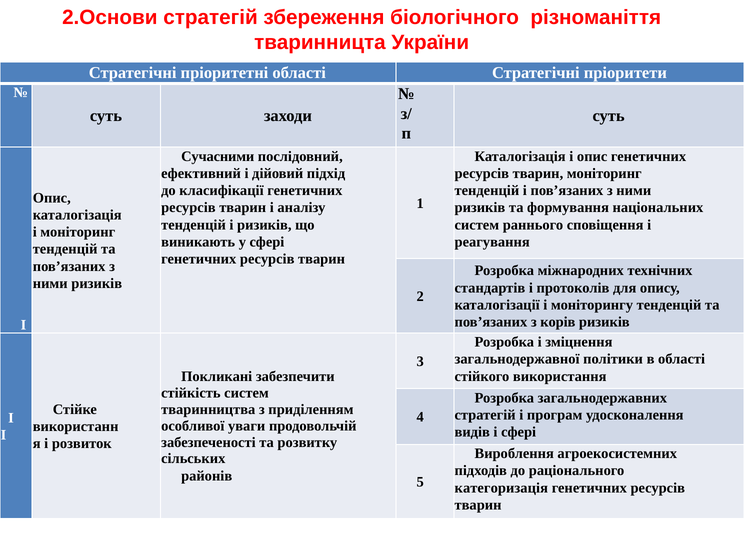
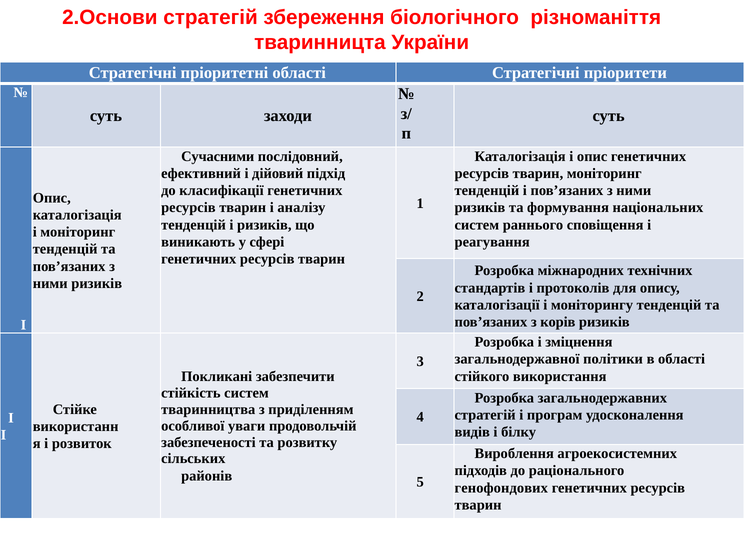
і сфері: сфері -> білку (519, 432)
категоризація: категоризація -> генофондових (501, 488)
